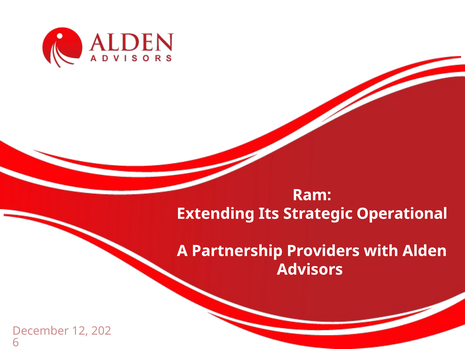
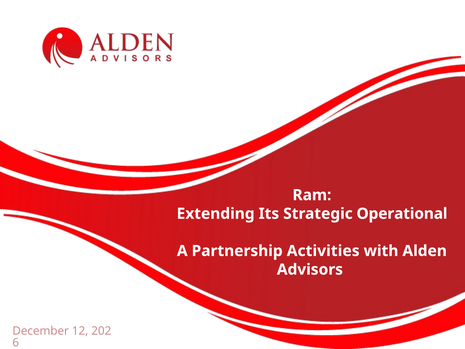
Providers: Providers -> Activities (323, 251)
